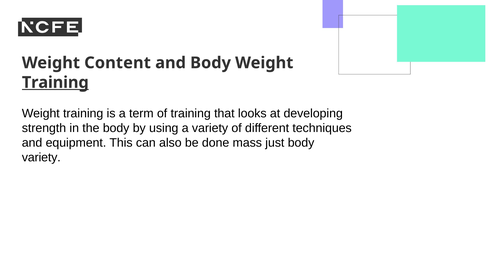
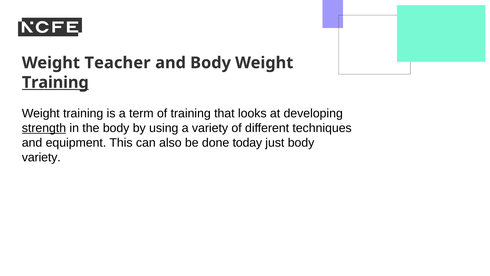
Content: Content -> Teacher (118, 63)
strength underline: none -> present (44, 128)
mass: mass -> today (247, 143)
